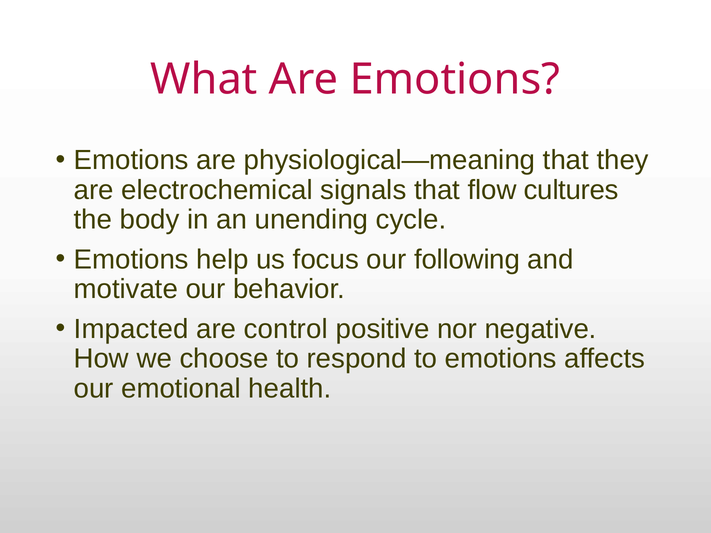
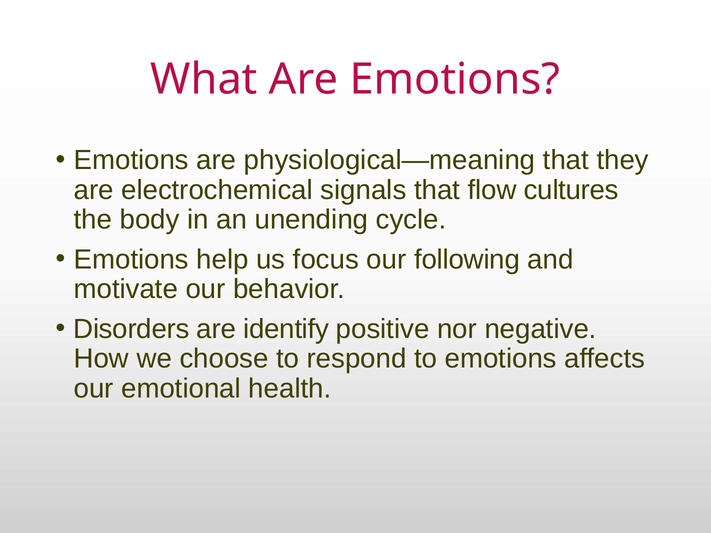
Impacted: Impacted -> Disorders (131, 329)
control: control -> identify (286, 329)
